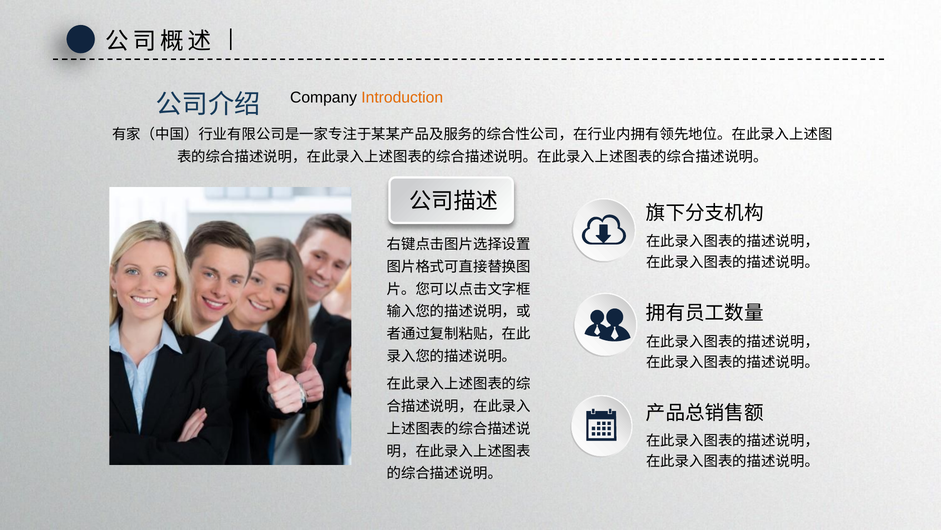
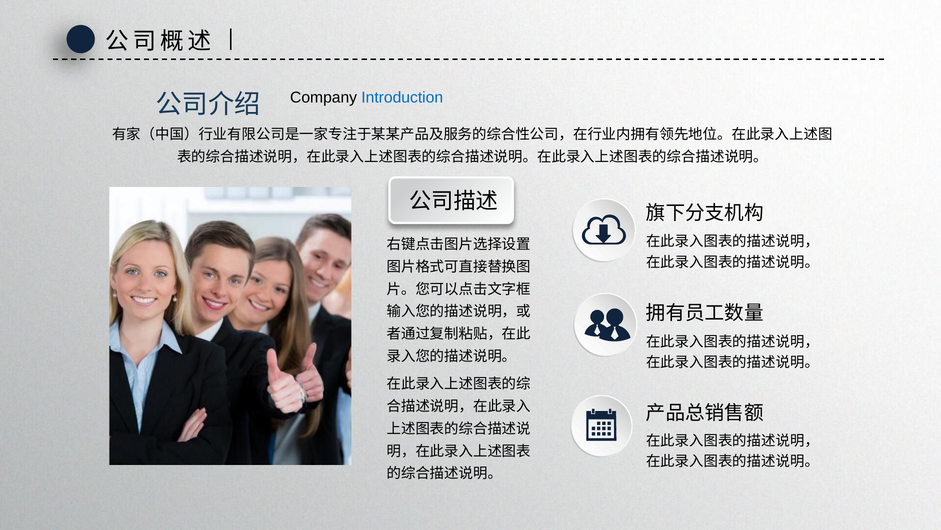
Introduction colour: orange -> blue (402, 98)
